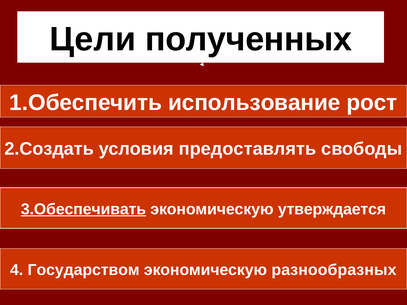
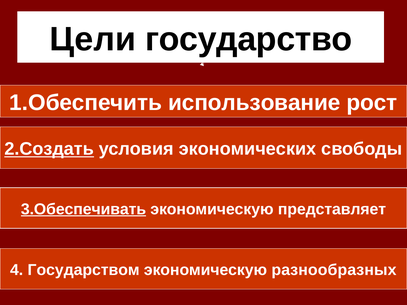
полученных: полученных -> государство (249, 39)
2.Создать underline: none -> present (49, 149)
предоставлять: предоставлять -> экономических (248, 149)
утверждается: утверждается -> представляет (332, 209)
